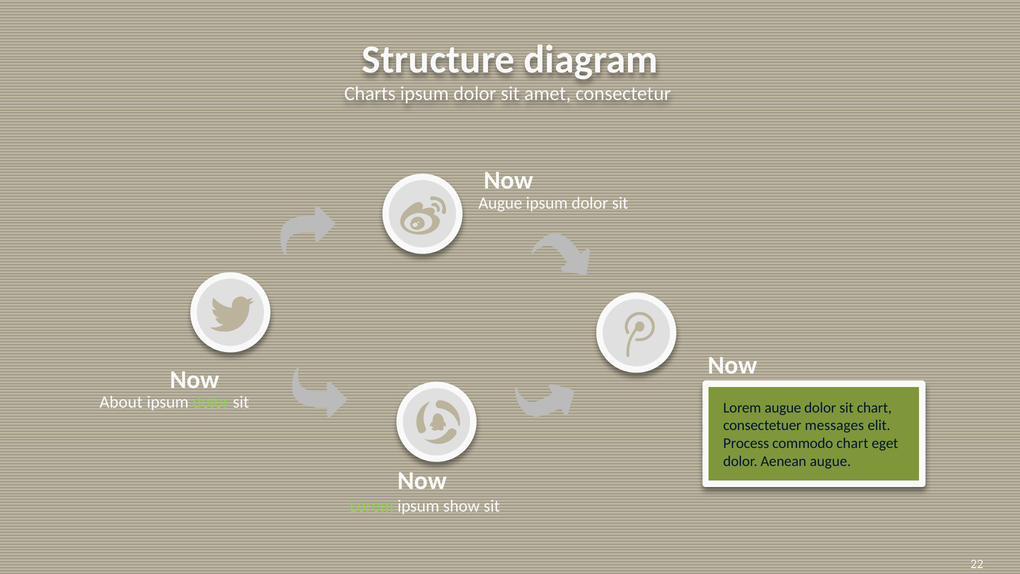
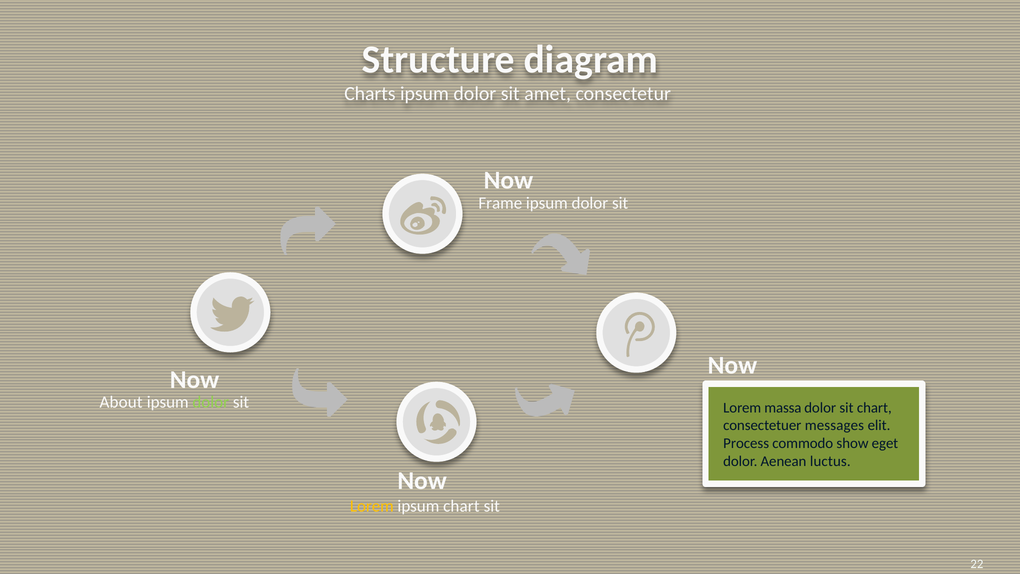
Augue: Augue -> Frame (500, 203)
Lorem augue: augue -> massa (783, 408)
commodo chart: chart -> show (852, 443)
Aenean augue: augue -> luctus (830, 461)
Lorem colour: light green -> yellow (372, 506)
ipsum show: show -> chart (461, 506)
